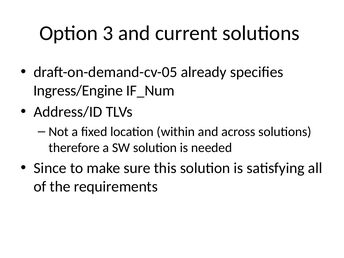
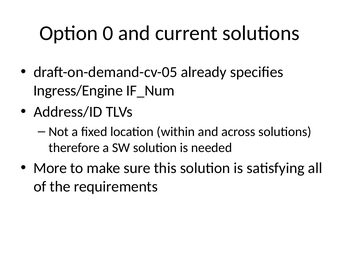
3: 3 -> 0 (108, 33)
Since: Since -> More (50, 168)
